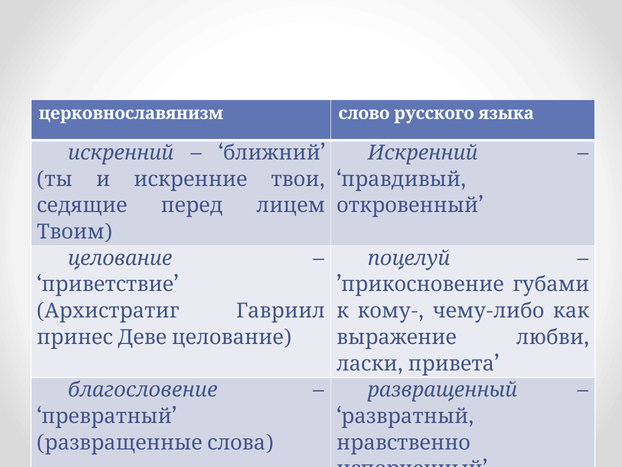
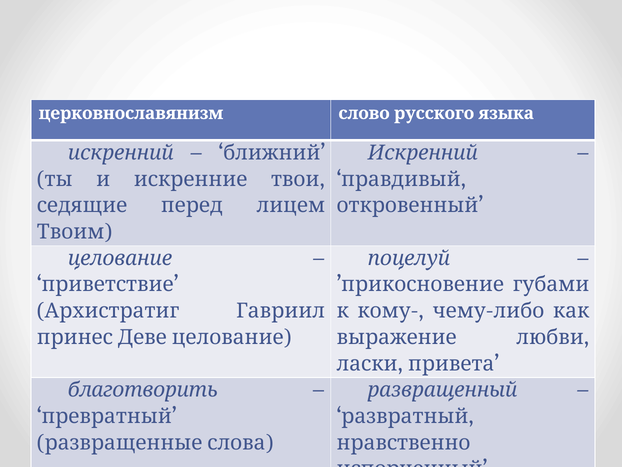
благословение: благословение -> благотворить (143, 390)
